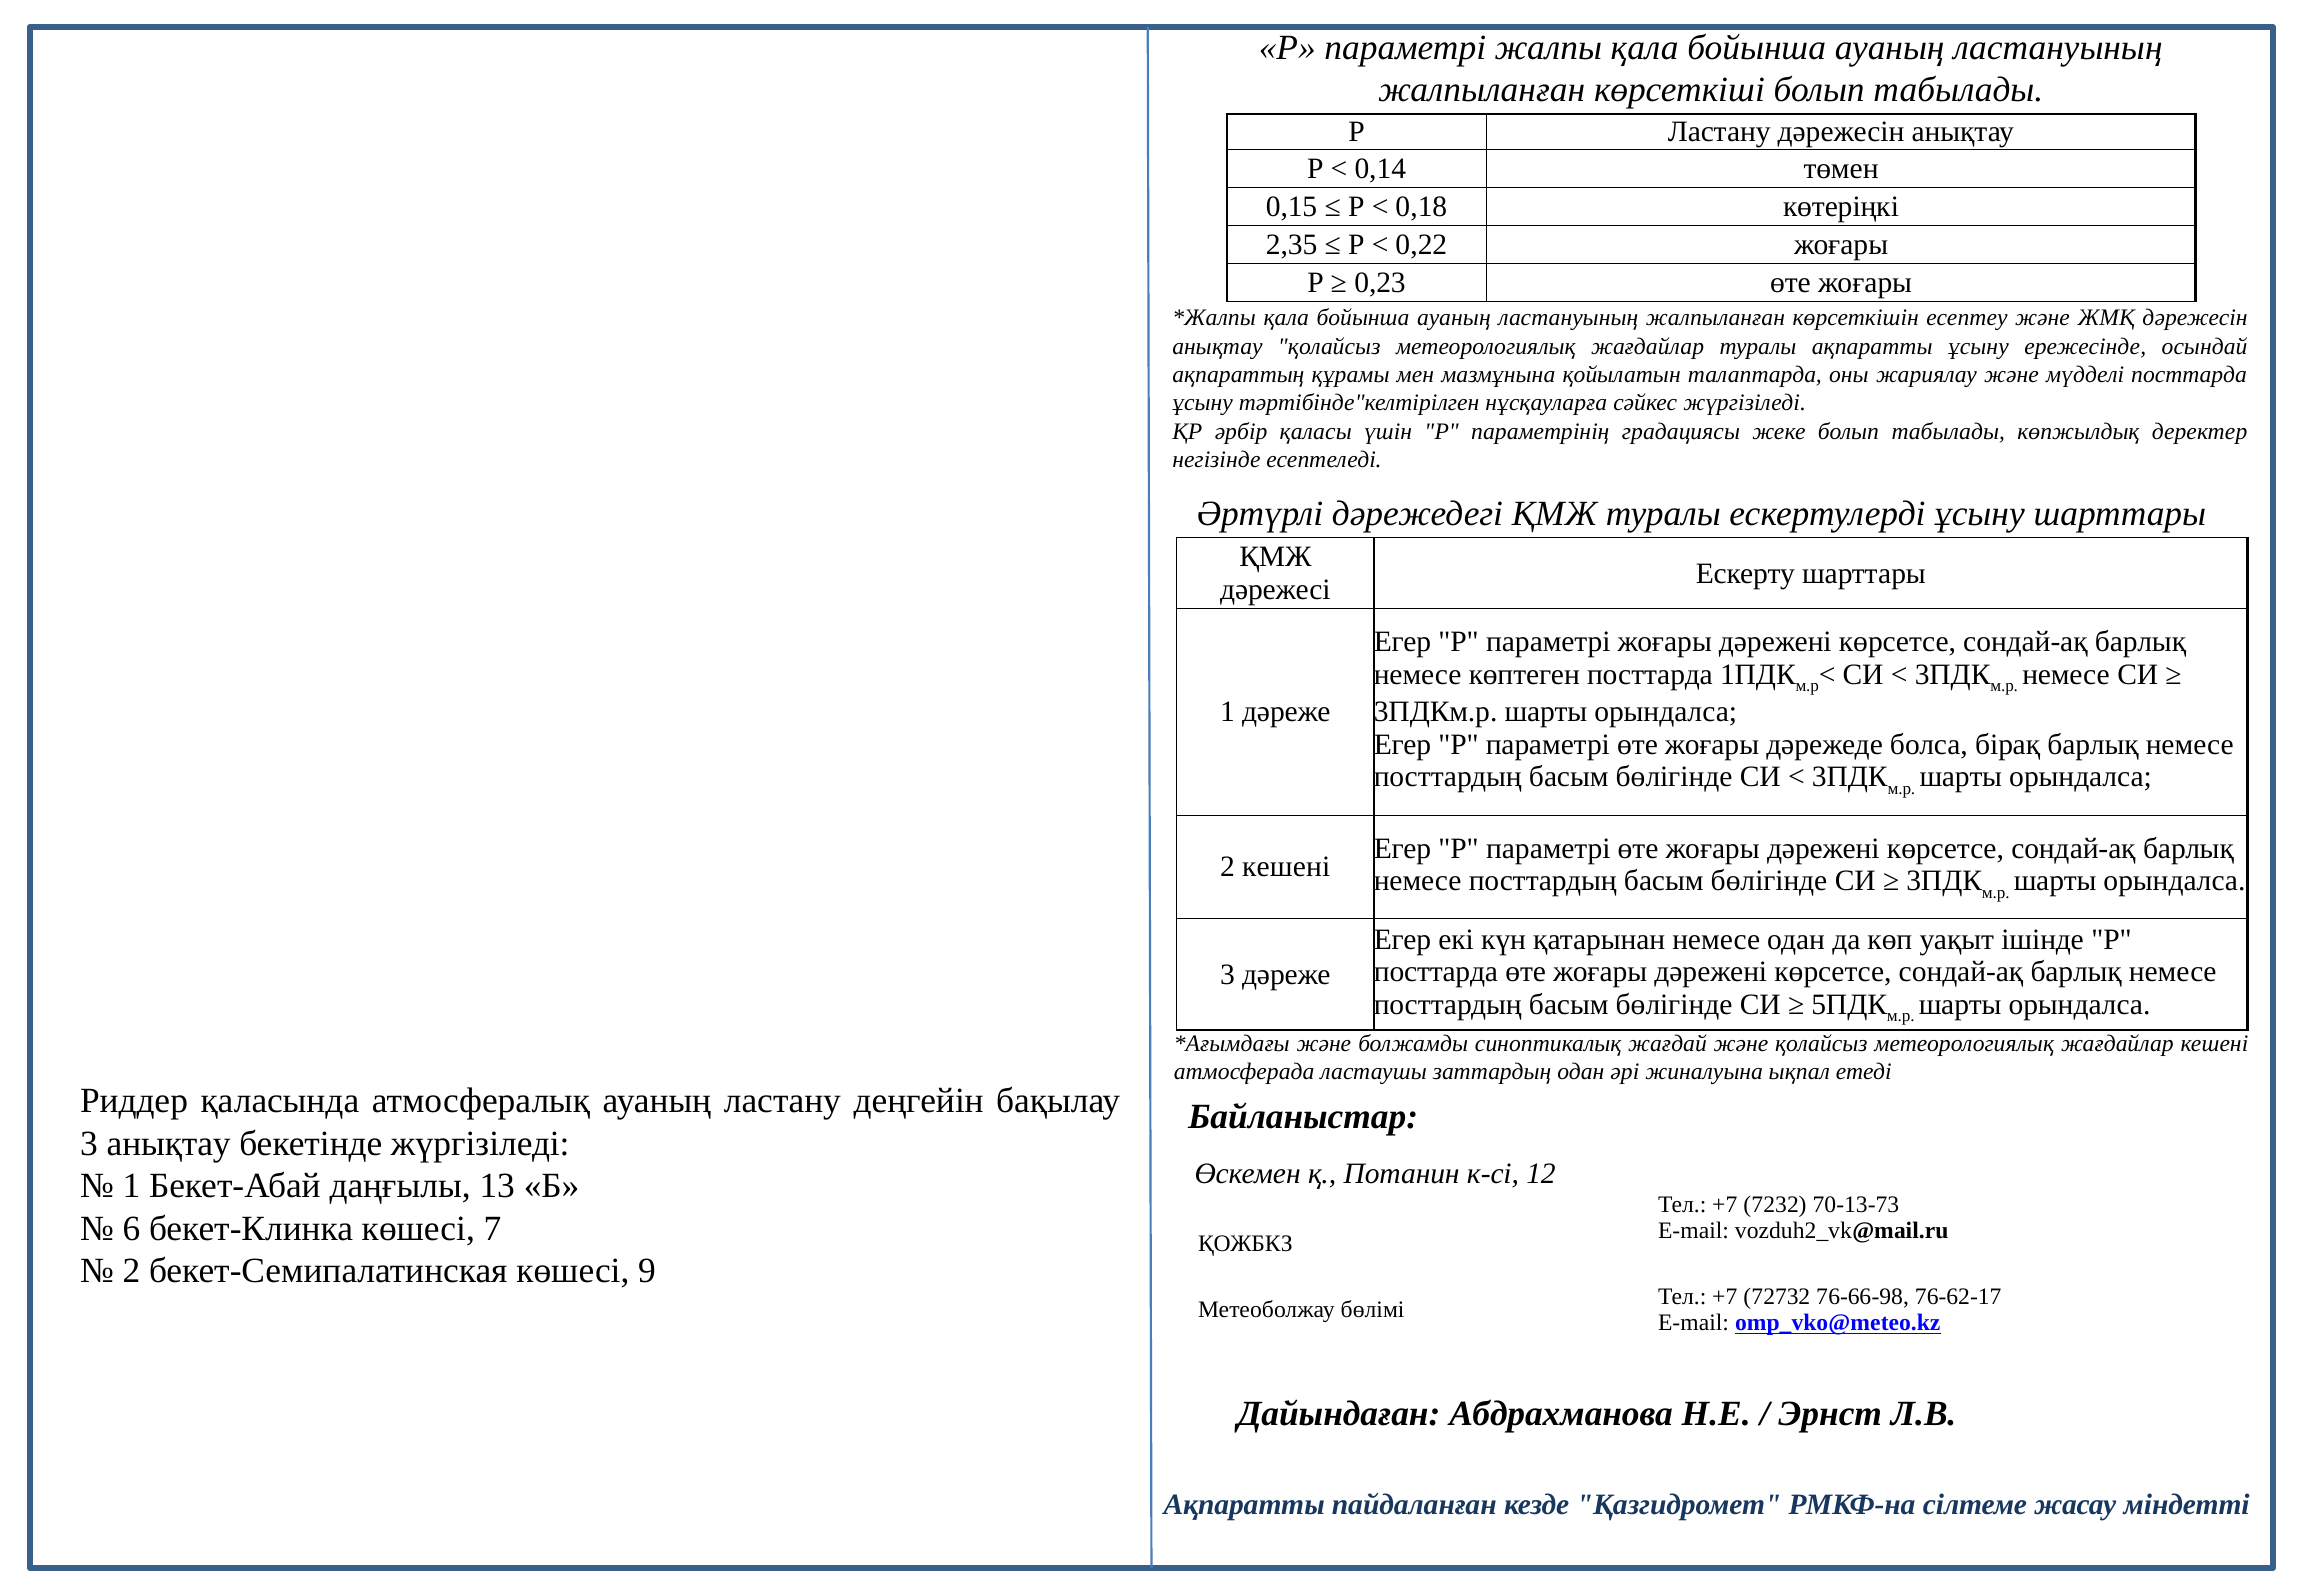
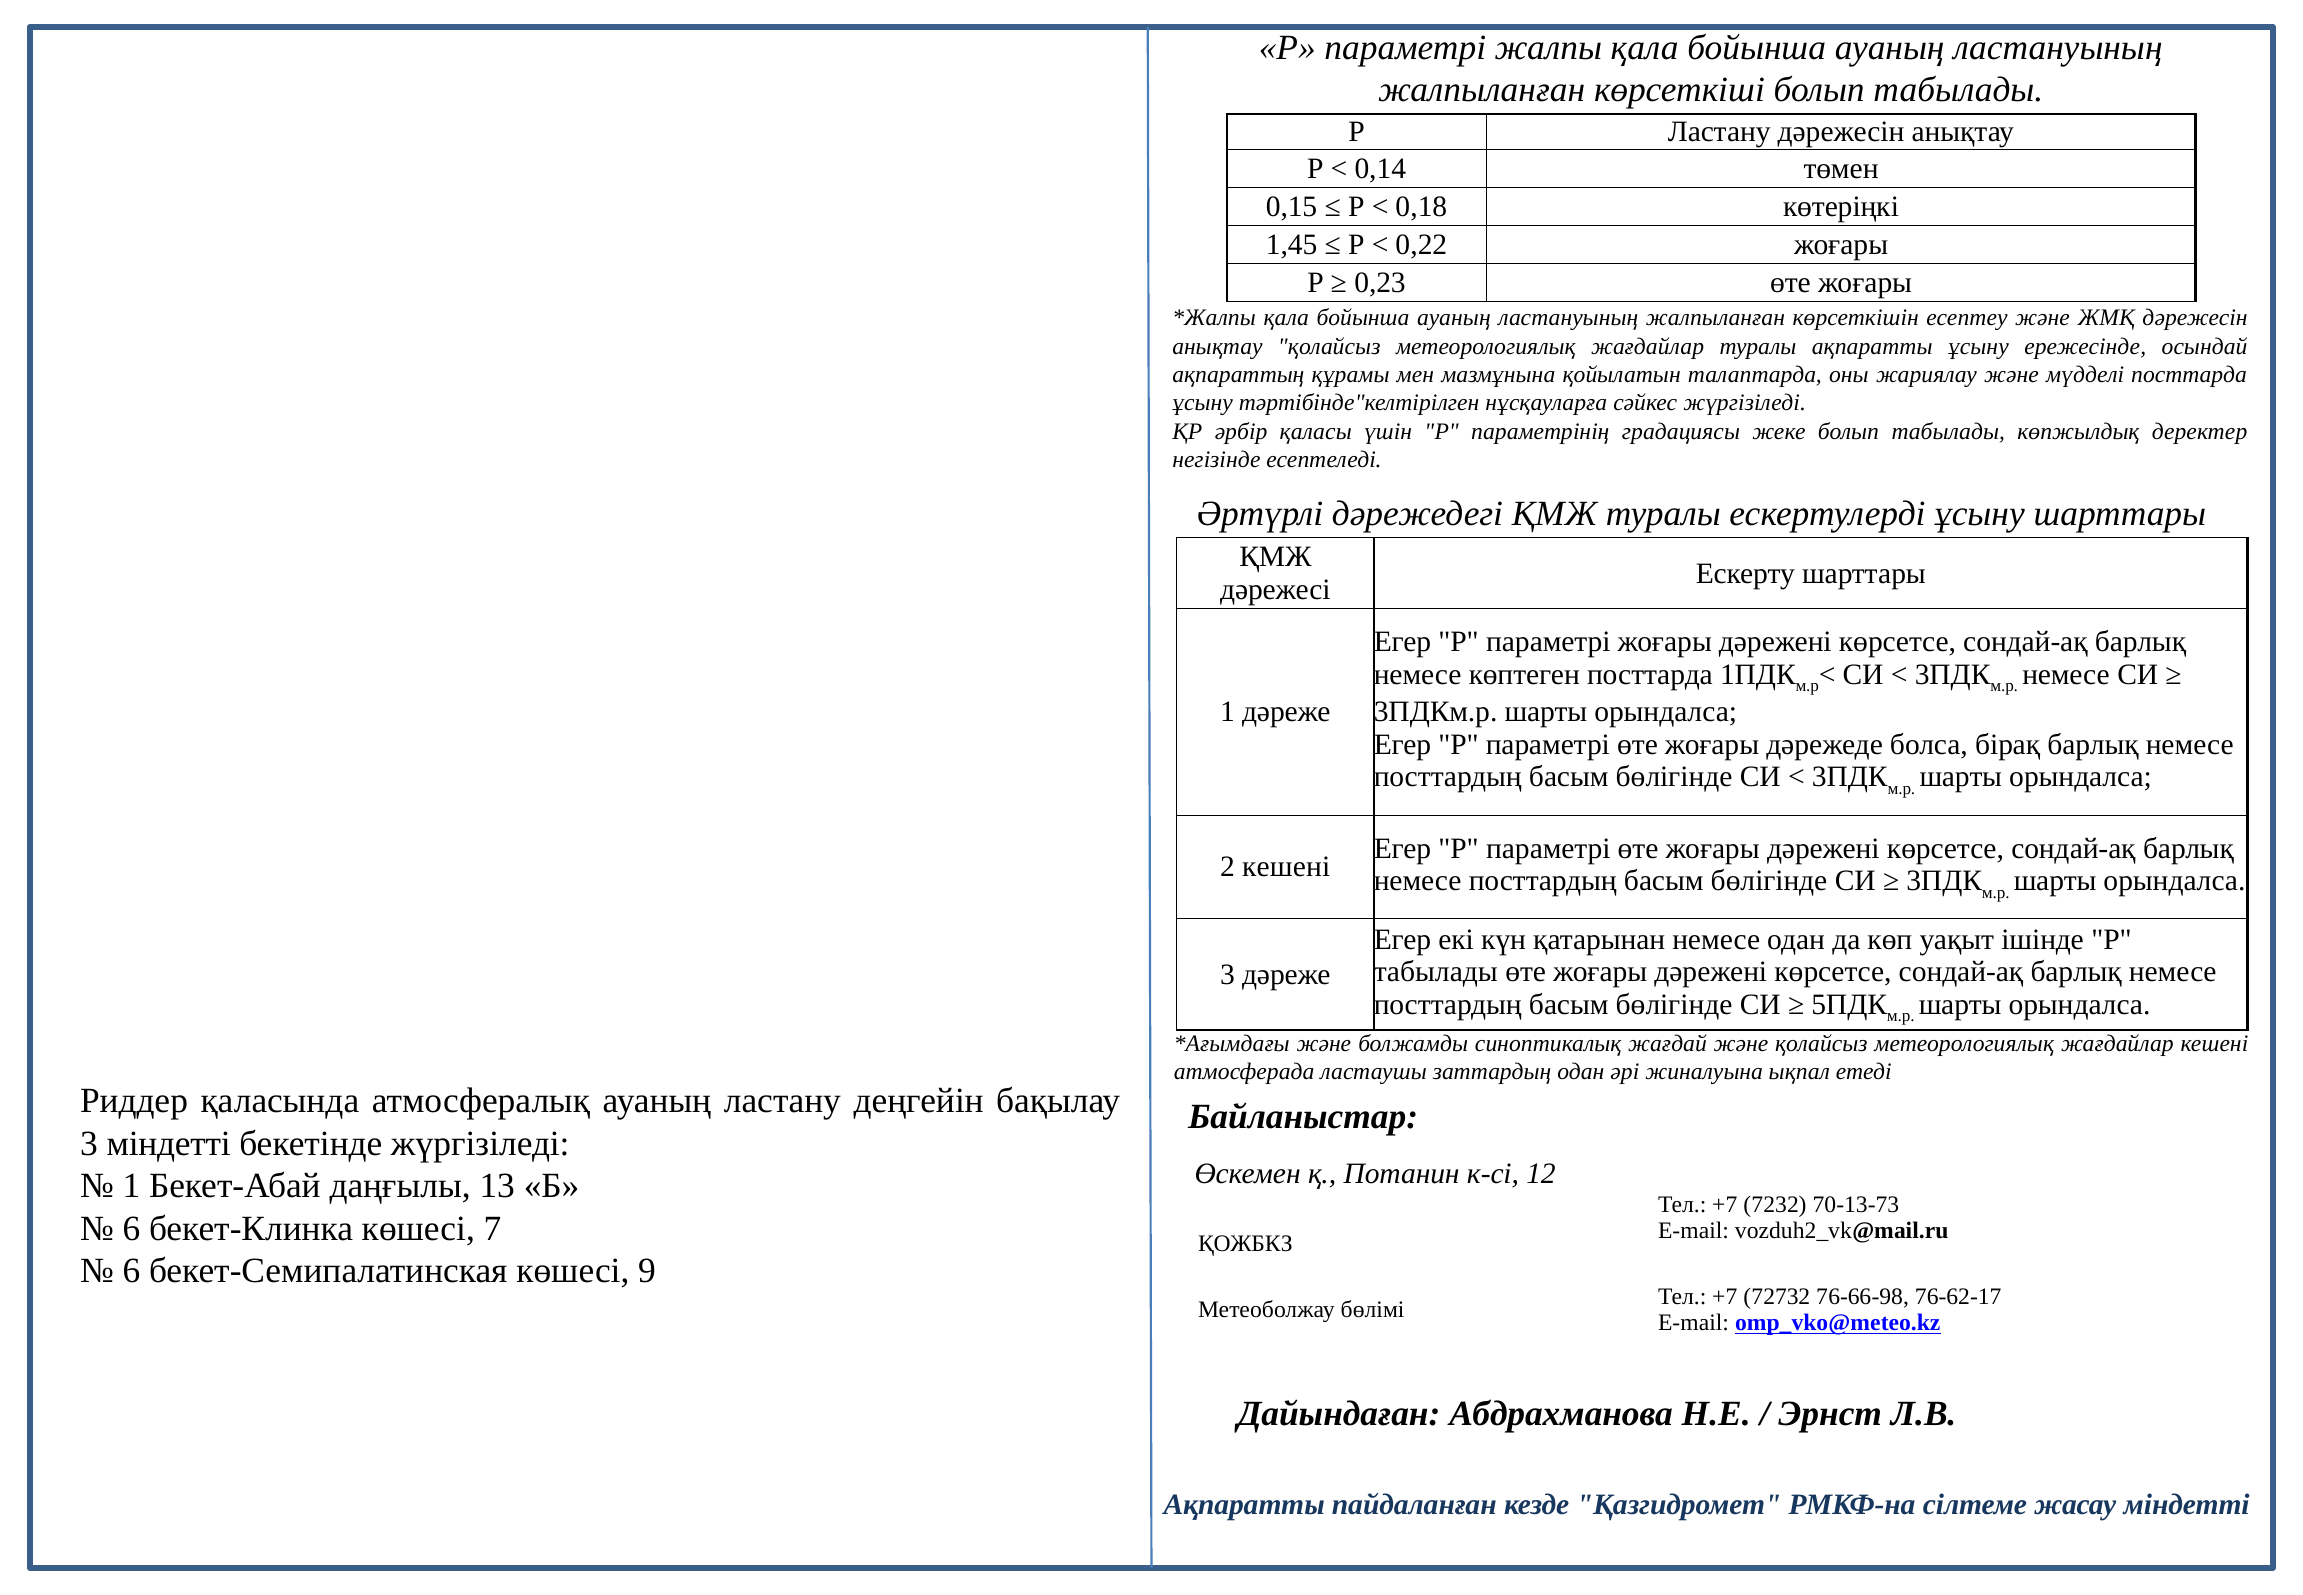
2,35: 2,35 -> 1,45 (1292, 244)
посттарда: посттарда -> табылады (1436, 972)
3 анықтау: анықтау -> міндетті (169, 1143)
2: 2 -> 6 (131, 1271)
